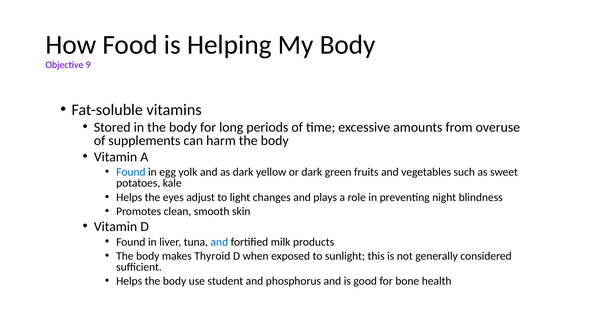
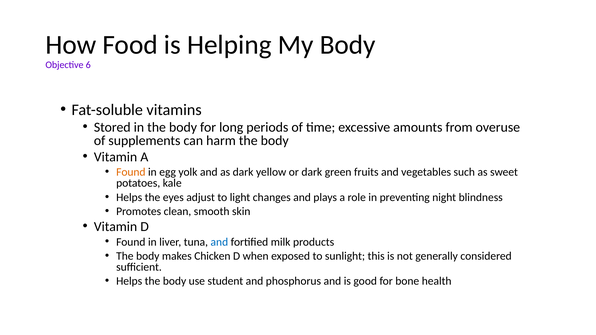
9: 9 -> 6 (88, 65)
Found colour: blue -> orange (131, 172)
Thyroid: Thyroid -> Chicken (212, 256)
